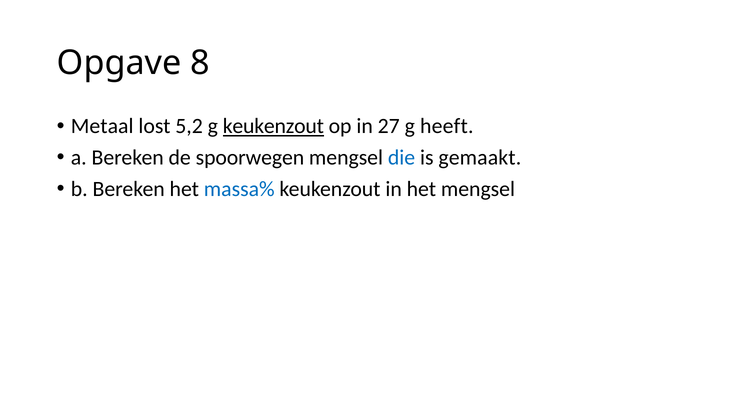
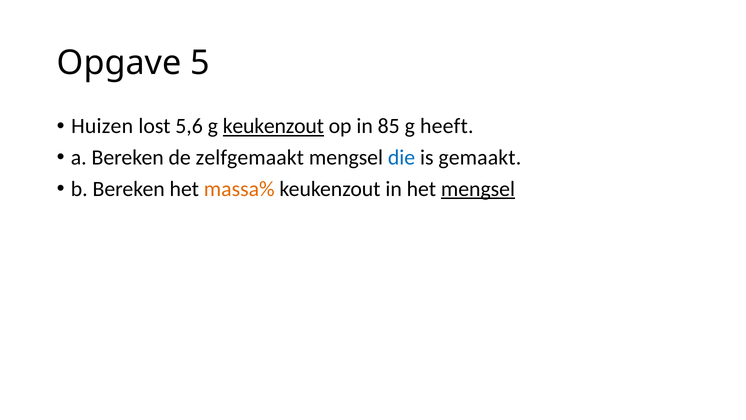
8: 8 -> 5 (200, 63)
Metaal: Metaal -> Huizen (102, 126)
5,2: 5,2 -> 5,6 (189, 126)
27: 27 -> 85 (389, 126)
spoorwegen: spoorwegen -> zelfgemaakt (250, 157)
massa% colour: blue -> orange (239, 189)
mengsel underline: none -> present (478, 189)
